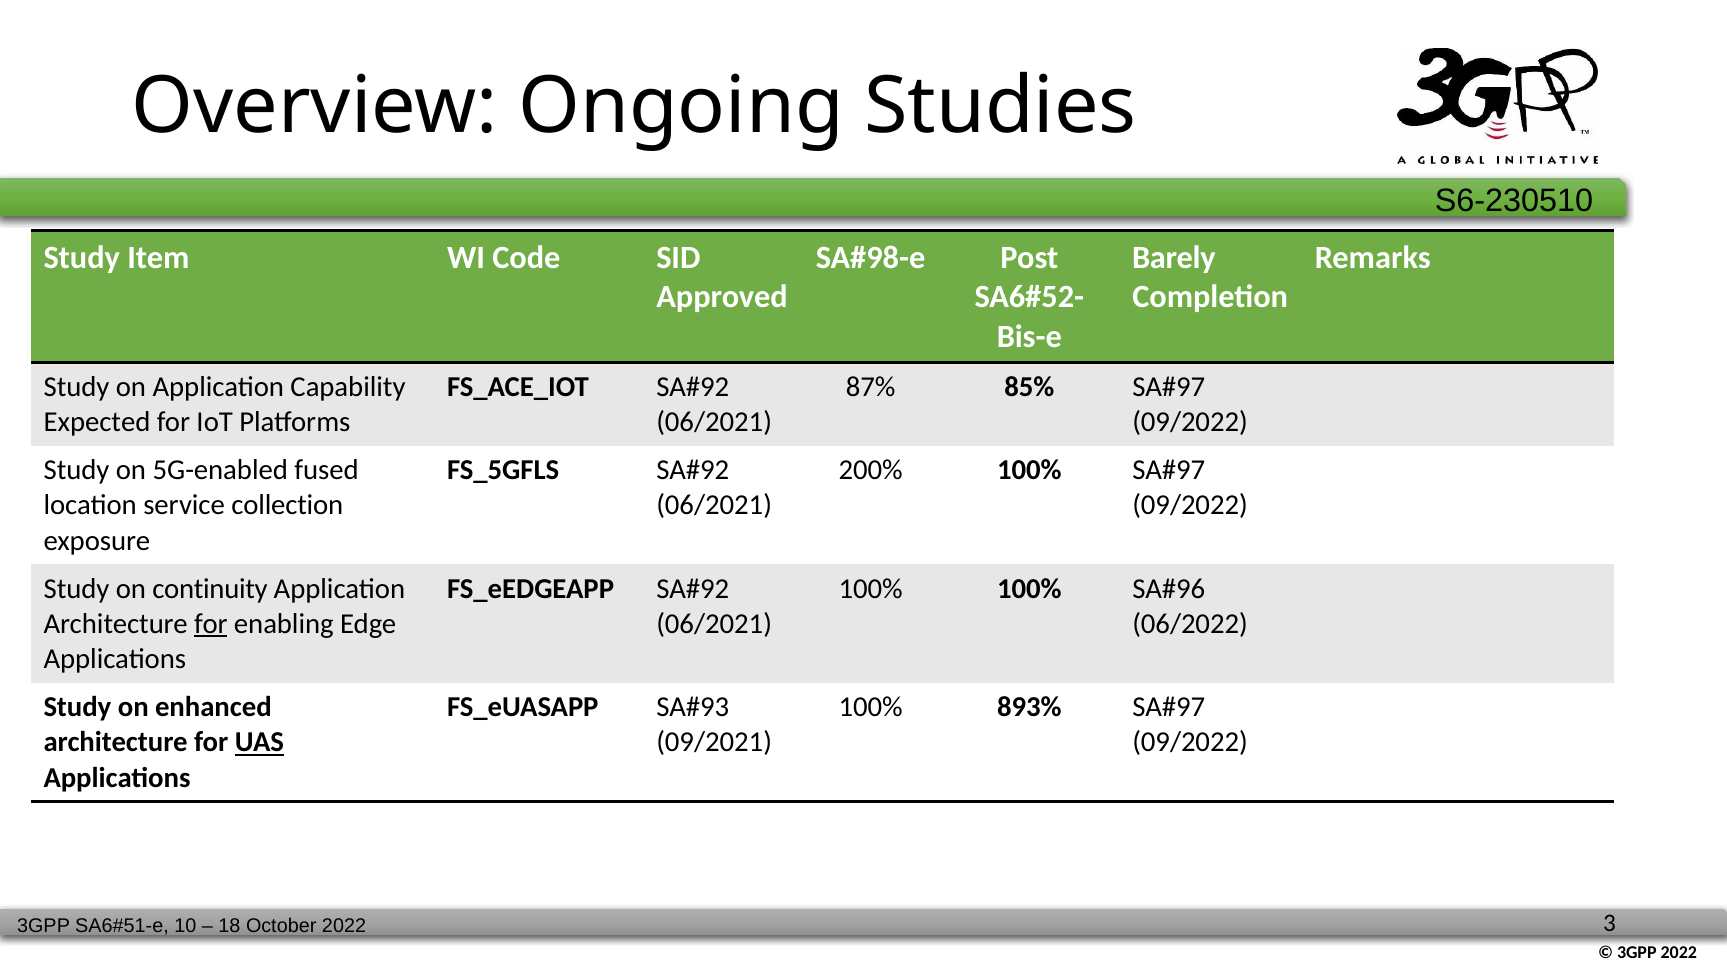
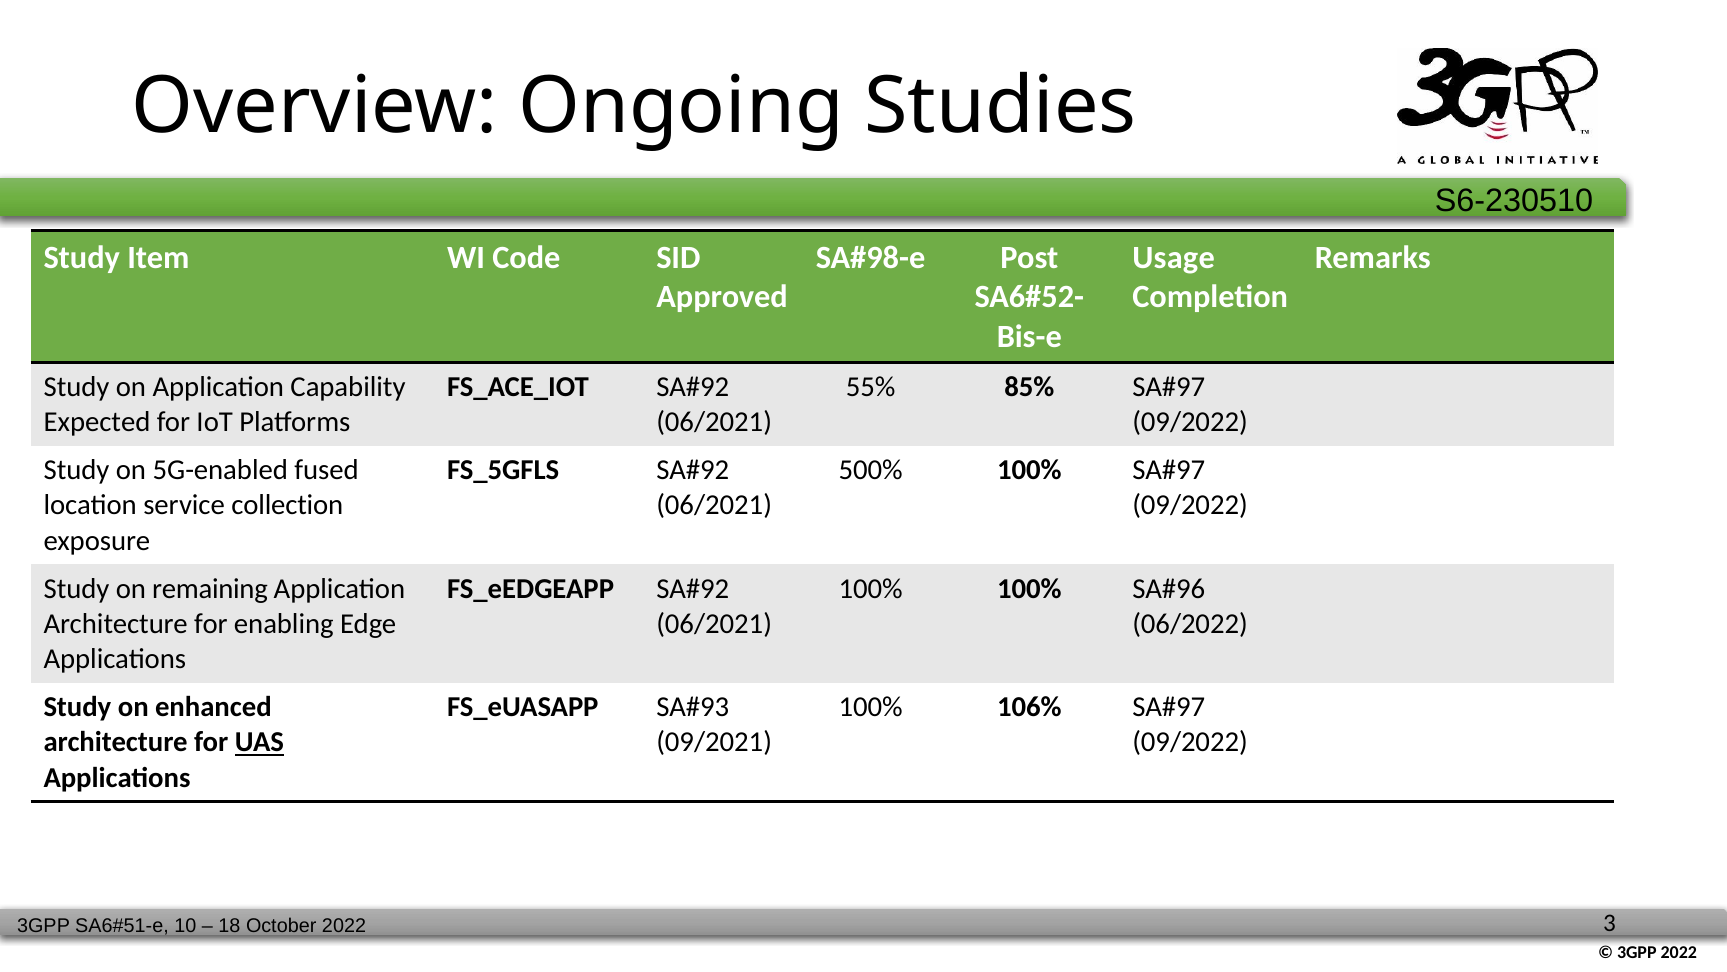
Barely: Barely -> Usage (1174, 257)
87%: 87% -> 55% (871, 387)
200%: 200% -> 500% (871, 470)
continuity: continuity -> remaining (210, 588)
for underline: present -> none (211, 623)
893%: 893% -> 106% (1029, 707)
